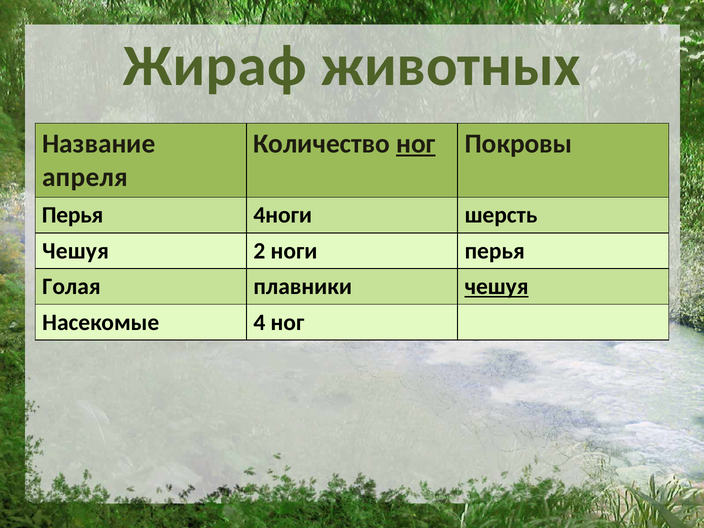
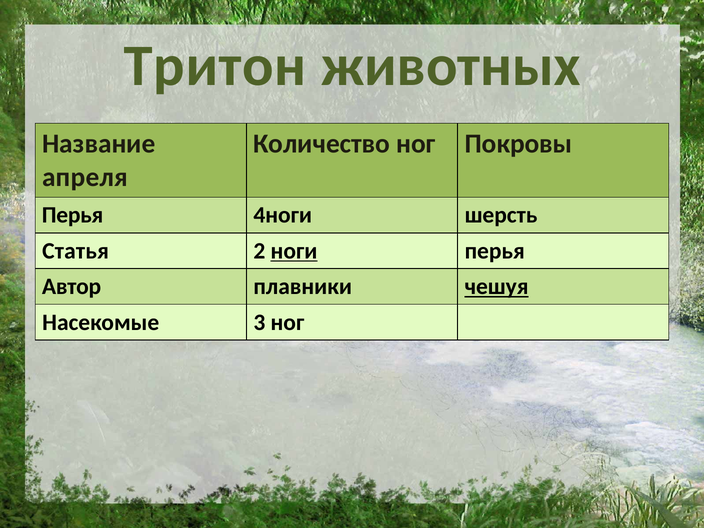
Жираф: Жираф -> Тритон (215, 66)
ног underline: present -> none (416, 144)
Чешуя: Чешуя -> Статья (76, 251)
ноги underline: none -> present (294, 251)
Голая: Голая -> Автор (72, 287)
4: 4 -> 3 (259, 322)
